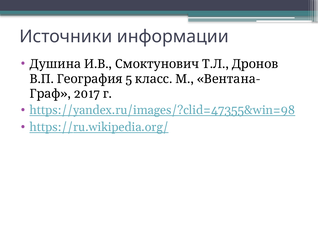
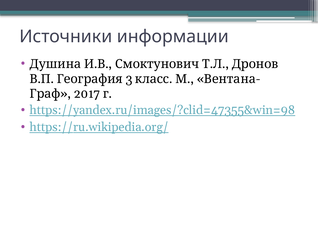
5: 5 -> 3 (129, 79)
